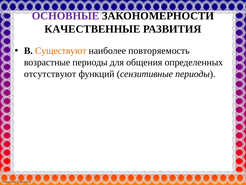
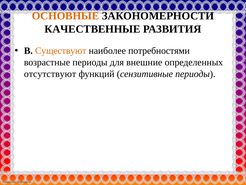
ОСНОВНЫЕ colour: purple -> orange (66, 16)
повторяемость: повторяемость -> потребностями (159, 51)
общения: общения -> внешние (144, 62)
